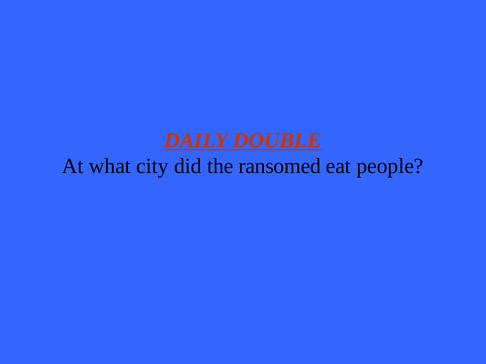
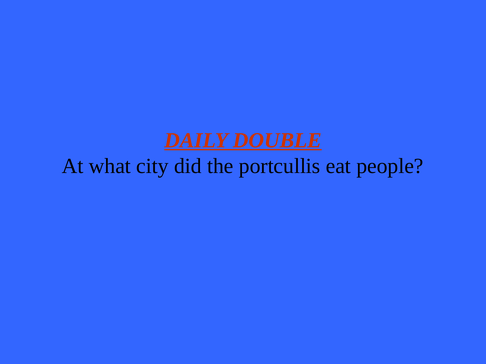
ransomed: ransomed -> portcullis (280, 166)
